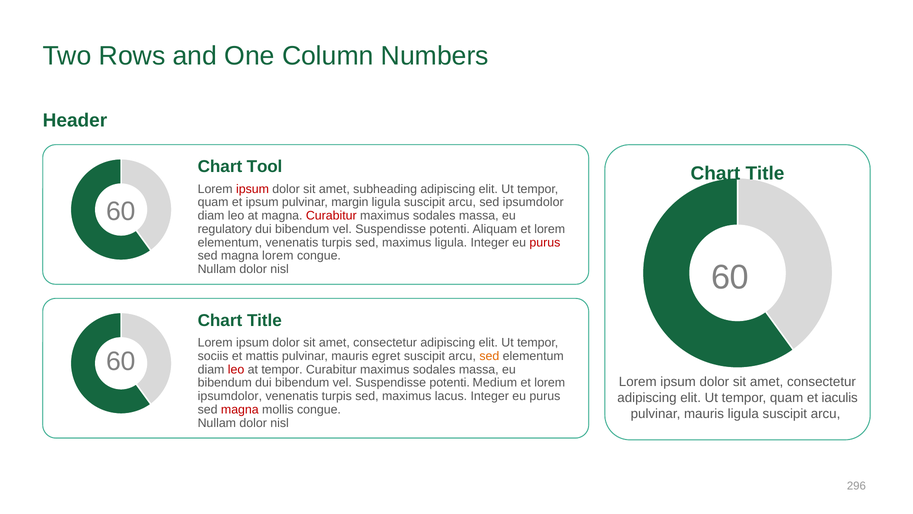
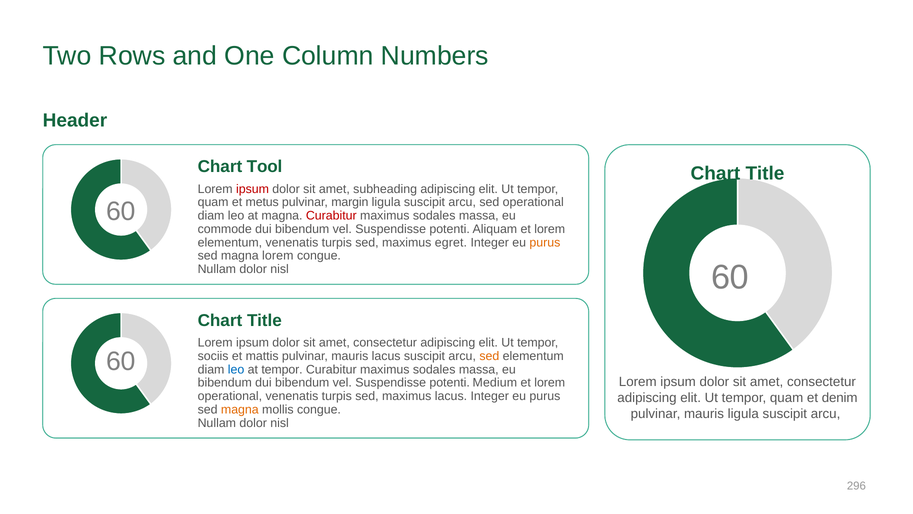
et ipsum: ipsum -> metus (262, 202)
sed ipsumdolor: ipsumdolor -> operational (533, 202)
regulatory: regulatory -> commode (225, 229)
maximus ligula: ligula -> egret (451, 242)
purus colour: red -> orange (545, 242)
mauris egret: egret -> lacus (386, 356)
leo colour: red -> blue (236, 369)
ipsumdolor: ipsumdolor -> operational (230, 396)
iaculis: iaculis -> denim (840, 398)
magna colour: red -> orange (240, 409)
